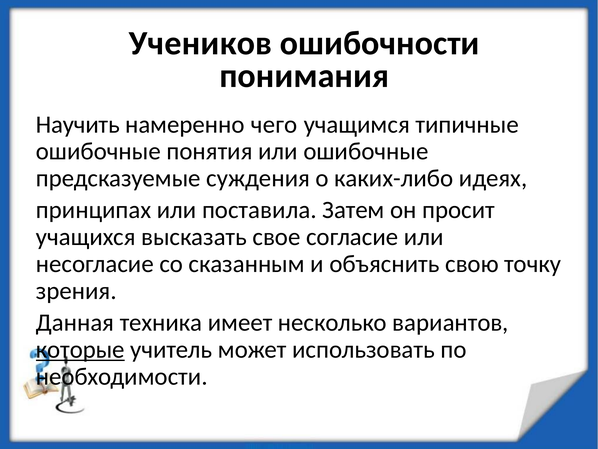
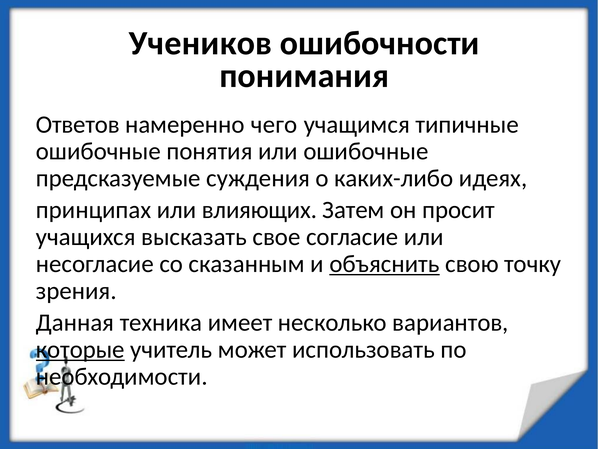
Научить: Научить -> Ответов (78, 124)
поставила: поставила -> влияющих (259, 210)
объяснить underline: none -> present (384, 264)
